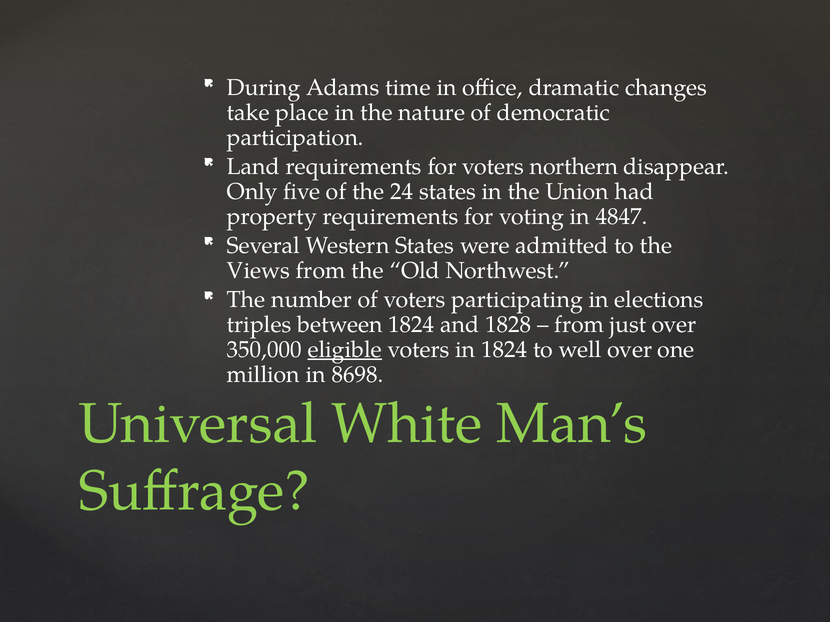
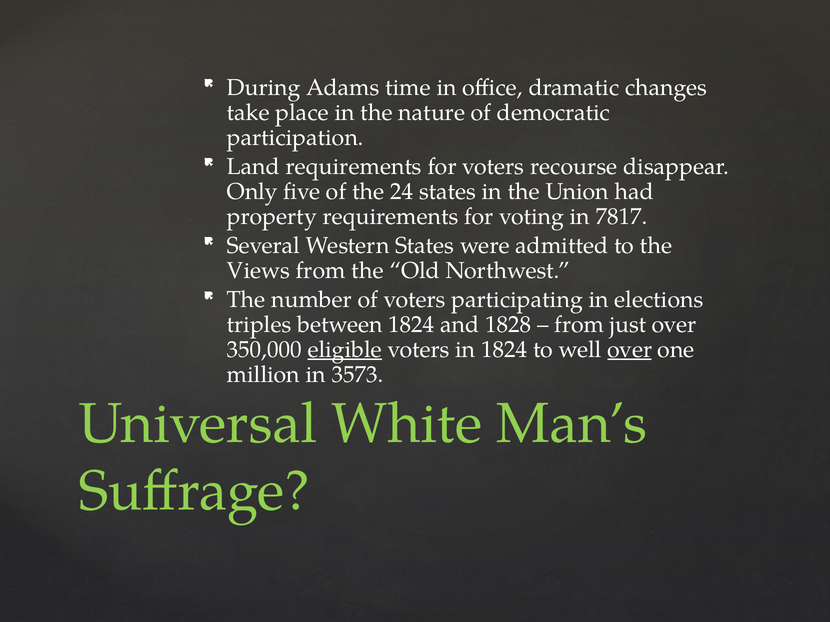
northern: northern -> recourse (574, 167)
4847: 4847 -> 7817 (622, 217)
over underline: none -> present (630, 350)
8698: 8698 -> 3573 (357, 375)
